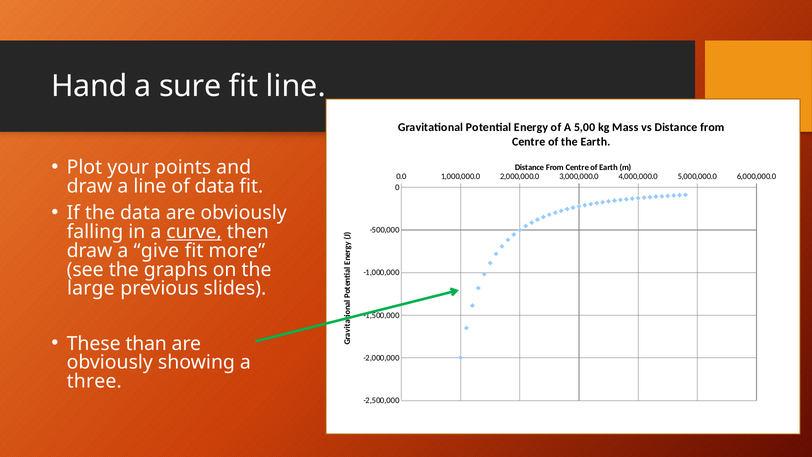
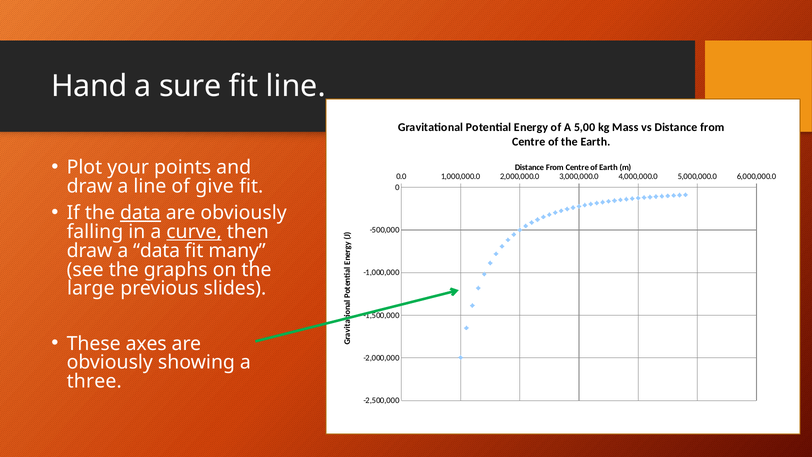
of data: data -> give (215, 186)
data underline: none -> present (140, 213)
a give: give -> data (157, 251)
more: more -> many (237, 251)
than: than -> axes (146, 343)
